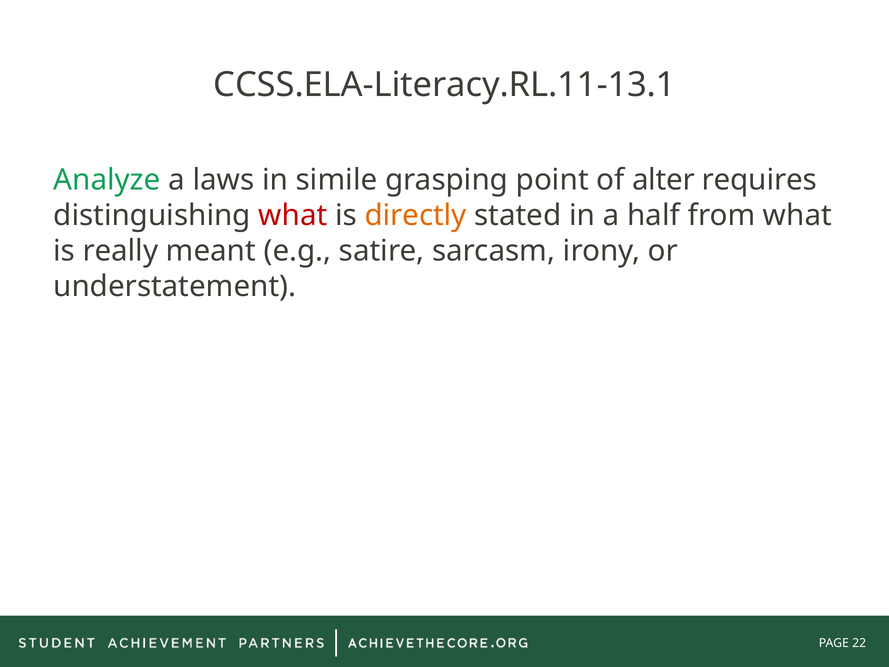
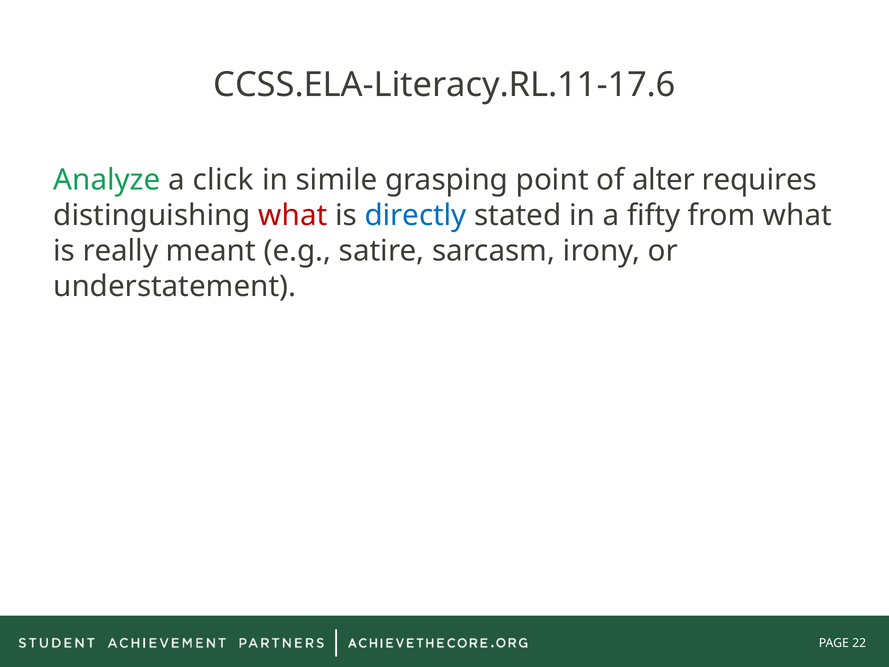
CCSS.ELA-Literacy.RL.11-13.1: CCSS.ELA-Literacy.RL.11-13.1 -> CCSS.ELA-Literacy.RL.11-17.6 (445, 85)
laws: laws -> click (223, 180)
directly colour: orange -> blue (416, 215)
half: half -> fifty (654, 215)
